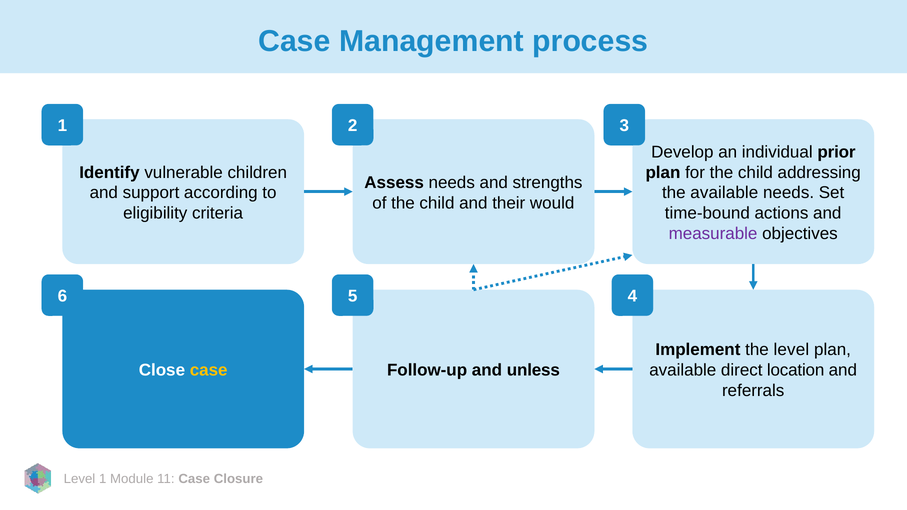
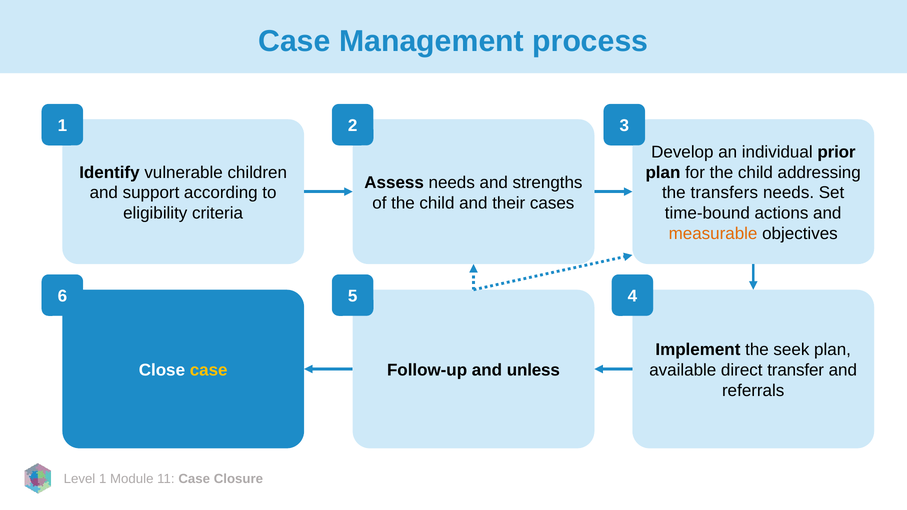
the available: available -> transfers (724, 193)
would: would -> cases (552, 203)
measurable colour: purple -> orange (713, 234)
the level: level -> seek (791, 350)
location: location -> transfer (796, 370)
